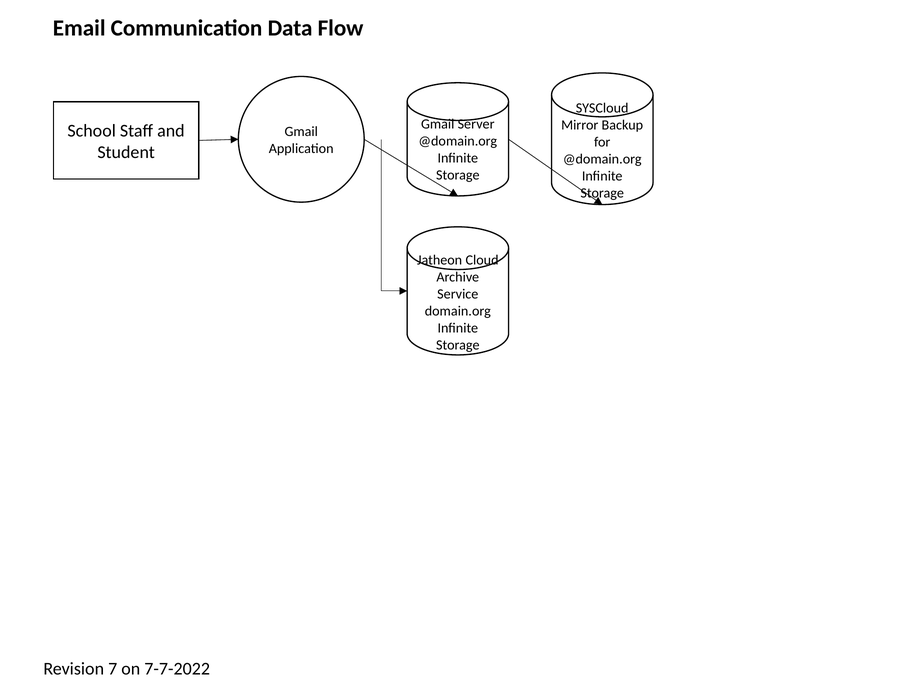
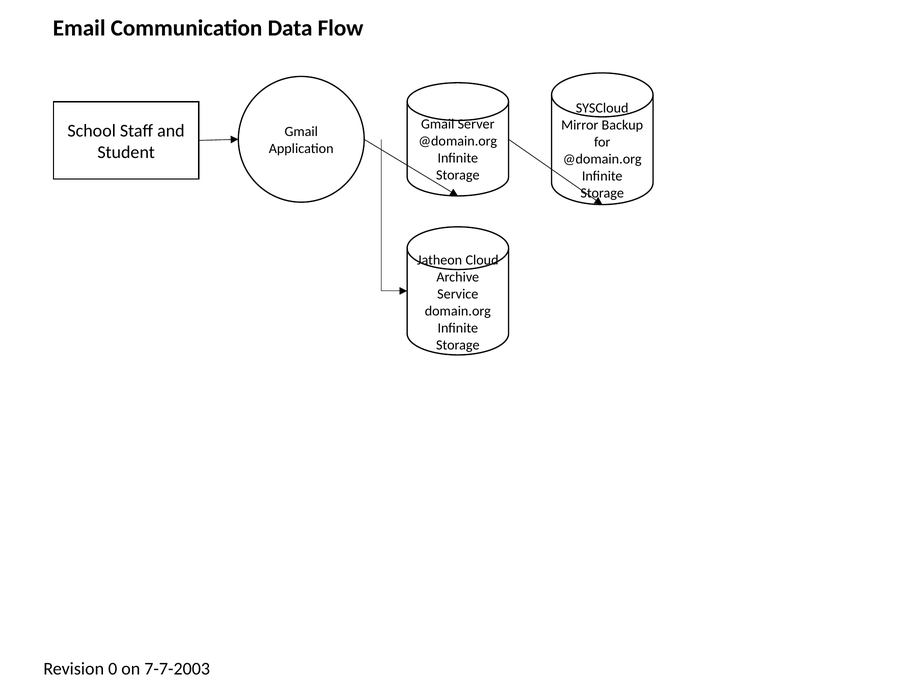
7: 7 -> 0 (113, 669)
7-7-2022: 7-7-2022 -> 7-7-2003 (177, 669)
